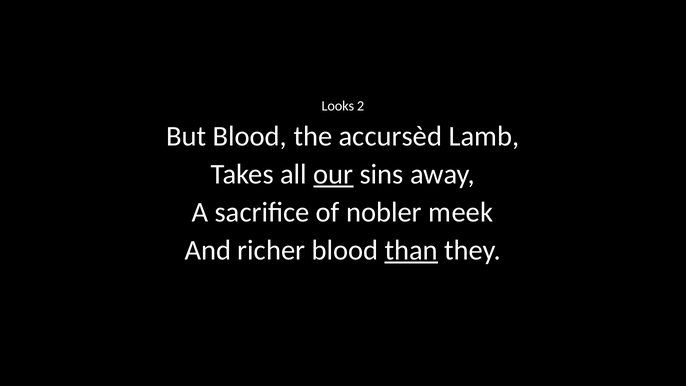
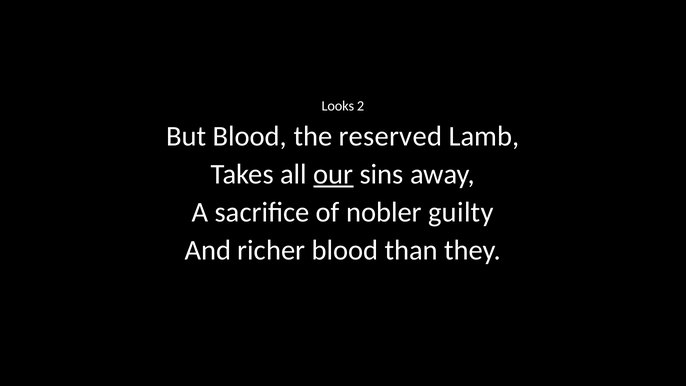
accursèd: accursèd -> reserved (390, 136)
meek: meek -> guilty (461, 212)
than underline: present -> none (411, 250)
